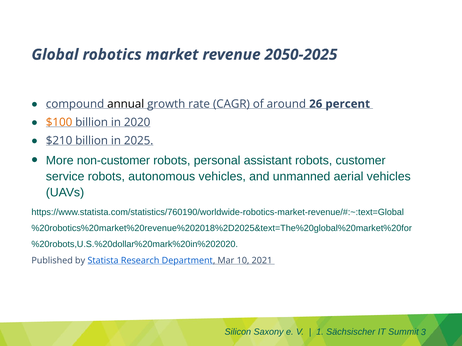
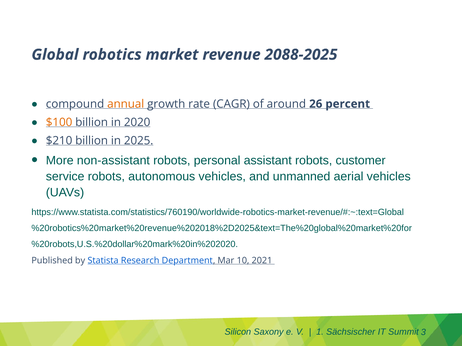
2050-2025: 2050-2025 -> 2088-2025 (301, 55)
annual colour: black -> orange (126, 104)
non-customer: non-customer -> non-assistant (113, 161)
